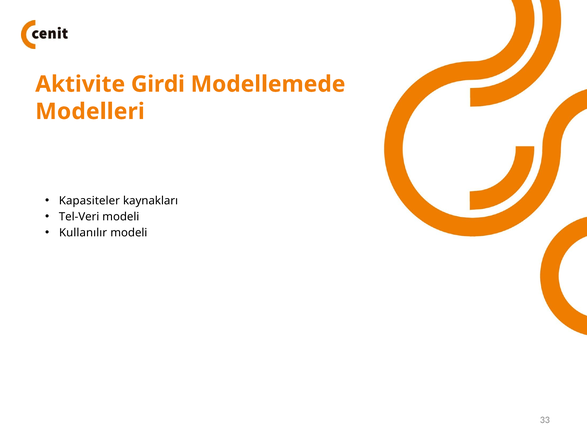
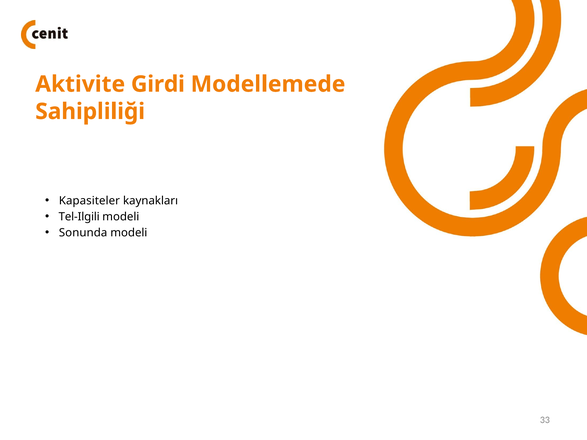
Modelleri: Modelleri -> Sahipliliği (90, 112)
Tel-Veri: Tel-Veri -> Tel-Ilgili (79, 217)
Kullanılır: Kullanılır -> Sonunda (83, 233)
